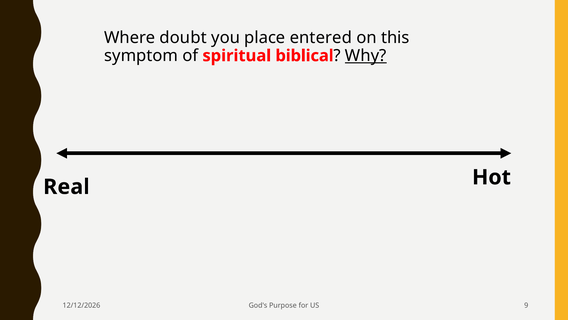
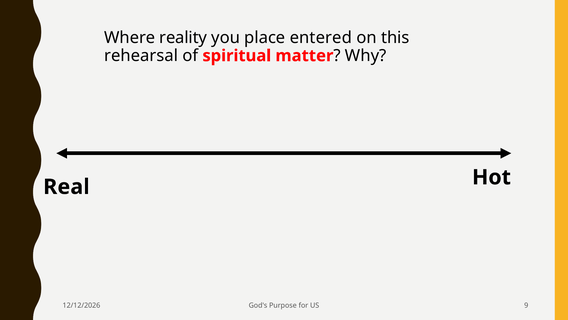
doubt: doubt -> reality (183, 38)
symptom: symptom -> rehearsal (141, 56)
biblical: biblical -> matter (304, 56)
Why underline: present -> none (366, 56)
